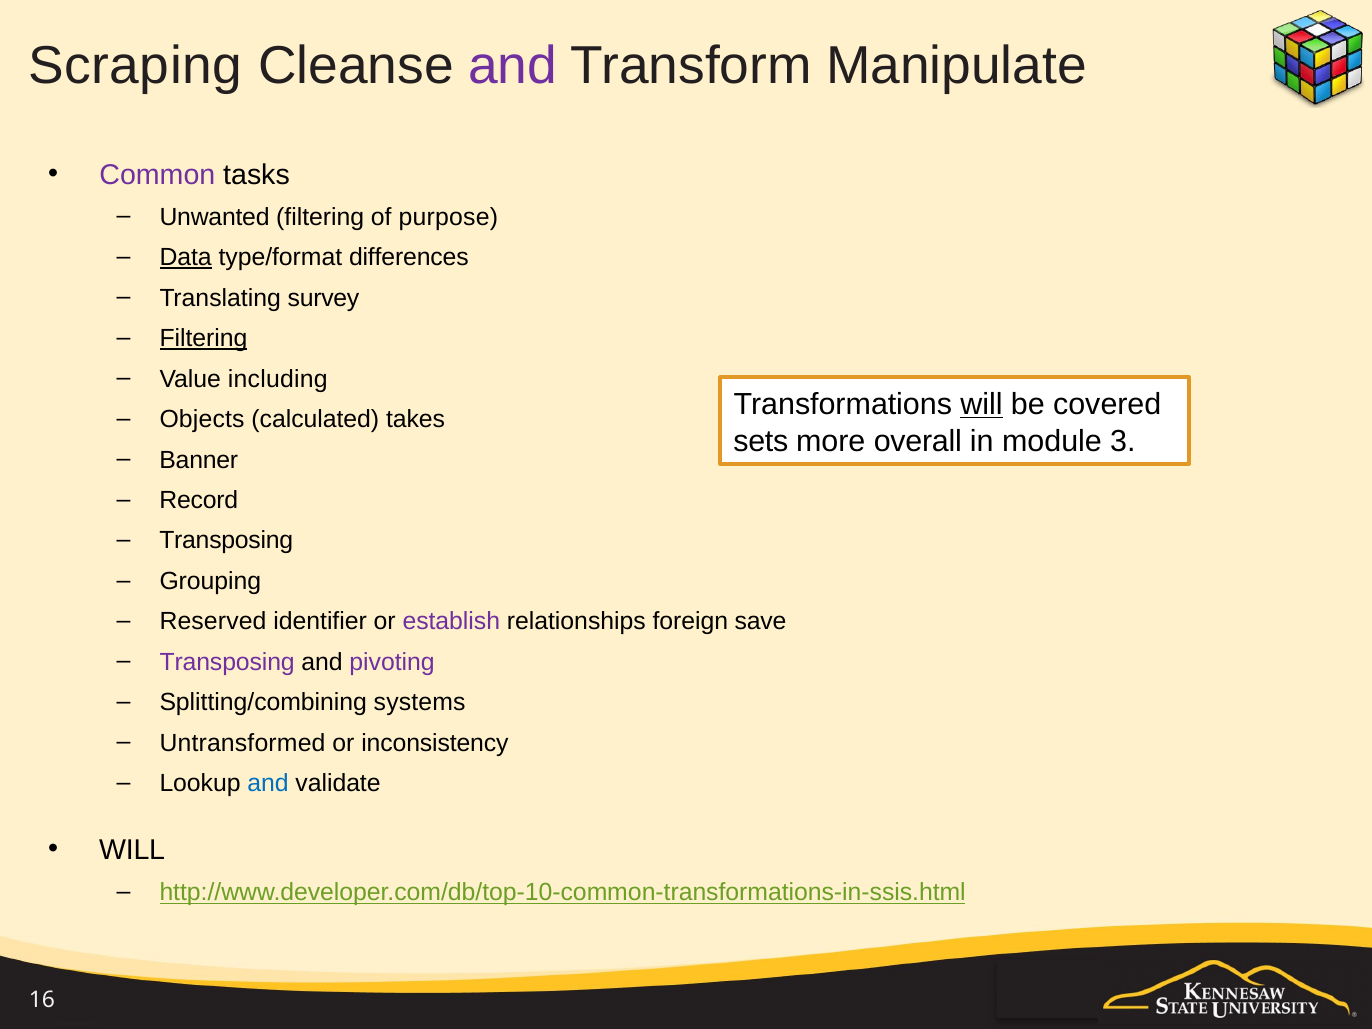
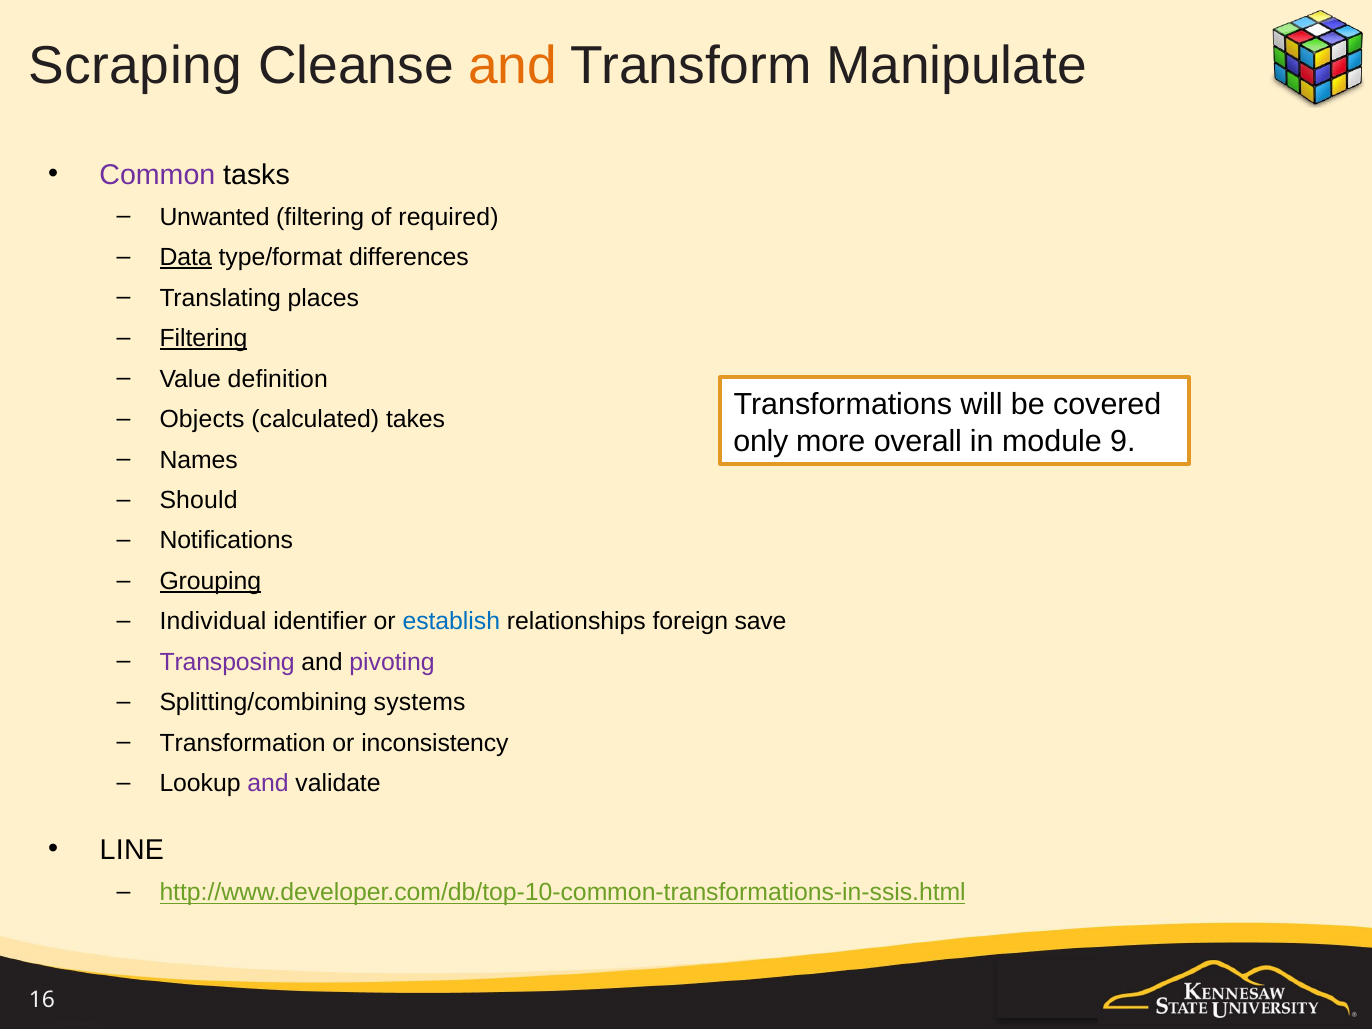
and colour: purple -> orange (513, 65)
purpose: purpose -> required (448, 217)
survey: survey -> places (323, 298)
including: including -> definition (278, 379)
will underline: present -> none (981, 404)
sets: sets -> only (761, 441)
3: 3 -> 9 (1123, 441)
Banner: Banner -> Names (199, 460)
Record: Record -> Should (199, 500)
Transposing: Transposing -> Notifications (226, 541)
Grouping underline: none -> present (210, 581)
Reserved: Reserved -> Individual (213, 622)
establish colour: purple -> blue (451, 622)
Untransformed: Untransformed -> Transformation (243, 743)
and colour: blue -> purple (268, 784)
WILL: WILL -> LINE (132, 850)
